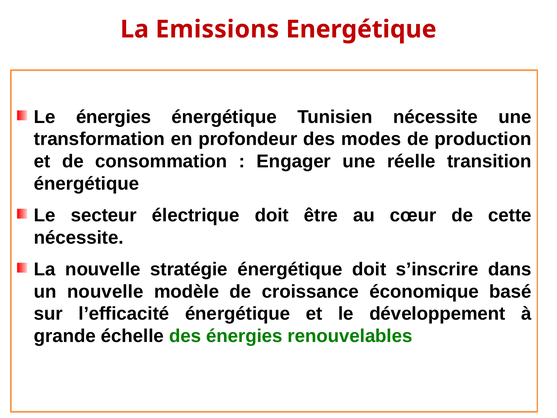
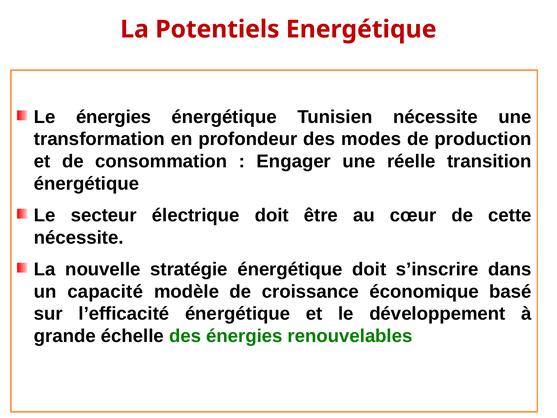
Emissions: Emissions -> Potentiels (217, 29)
un nouvelle: nouvelle -> capacité (105, 291)
